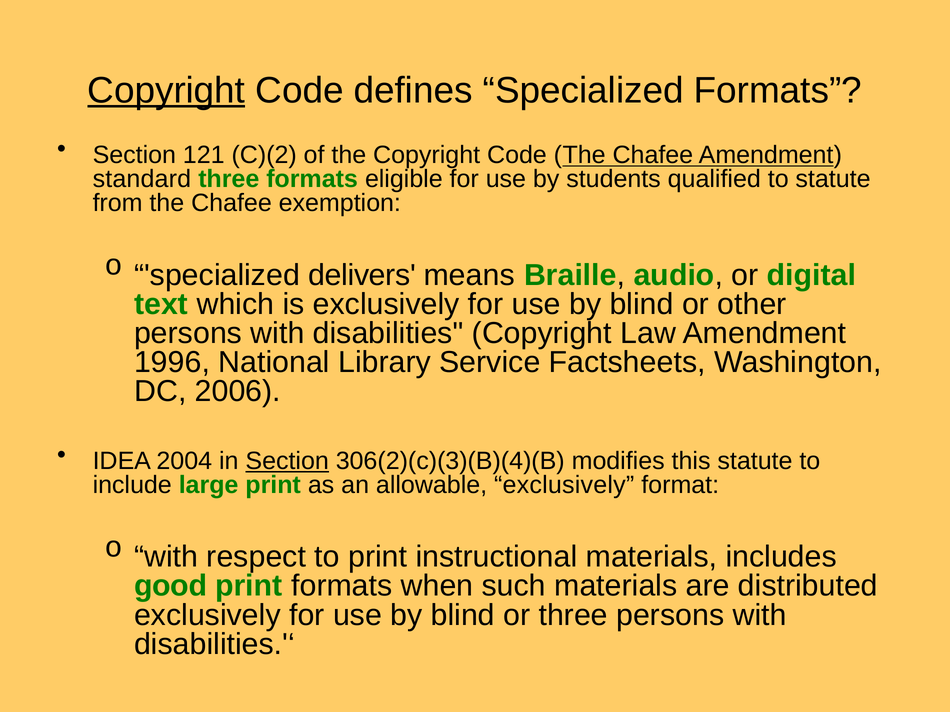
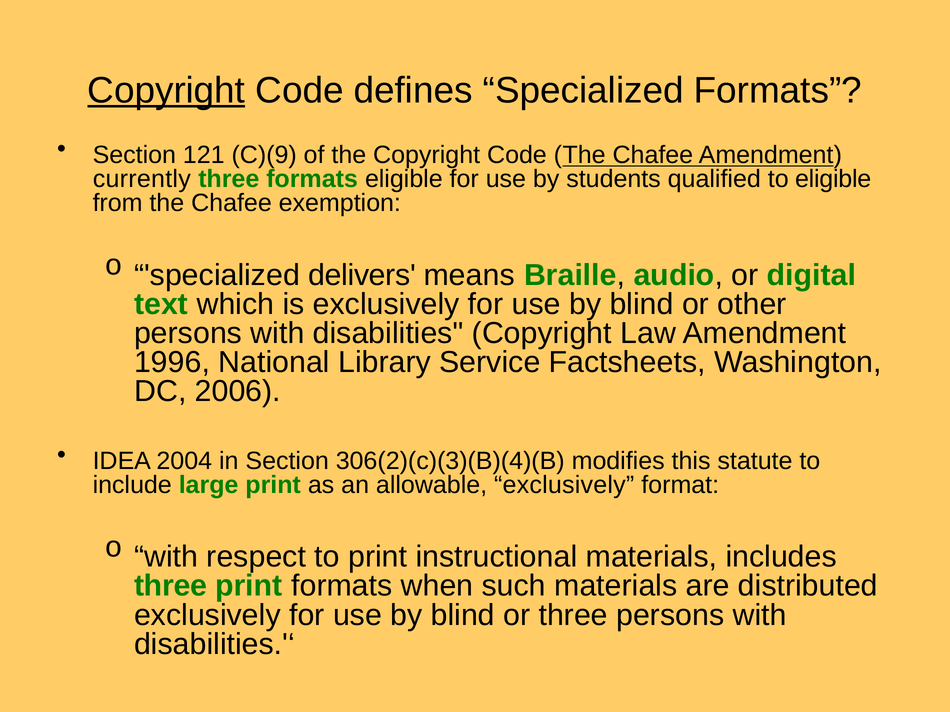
C)(2: C)(2 -> C)(9 (264, 155)
standard: standard -> currently (142, 179)
to statute: statute -> eligible (833, 179)
Section underline: present -> none (287, 461)
good: good -> three (171, 586)
